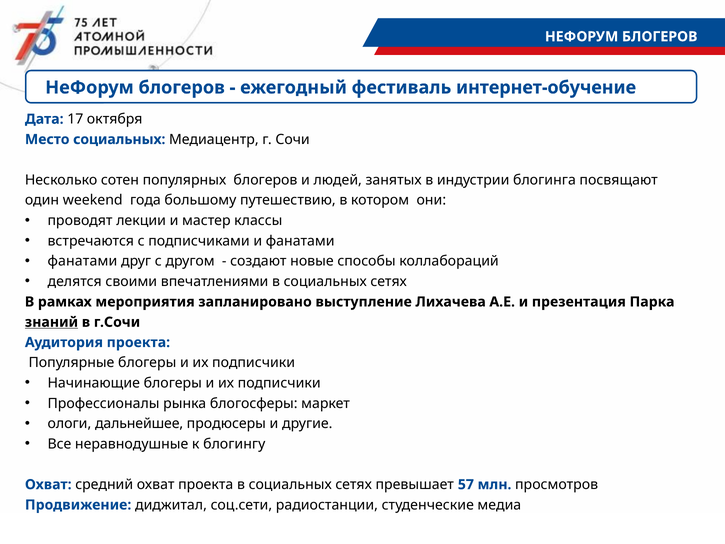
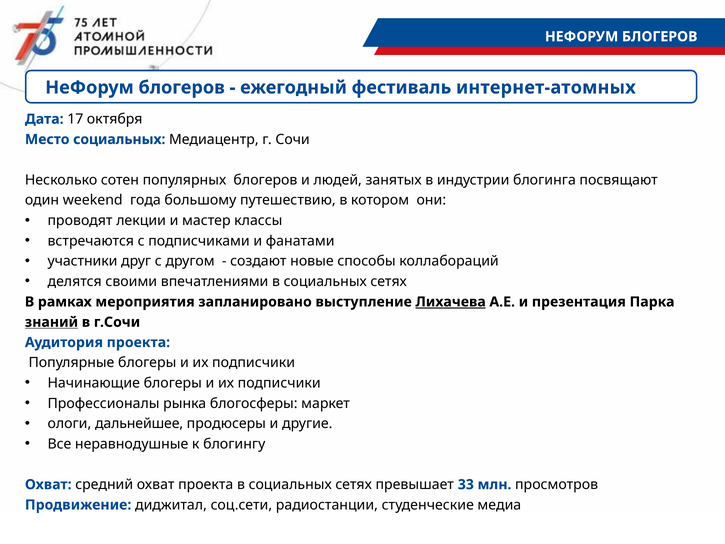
интернет-обучение: интернет-обучение -> интернет-атомных (546, 87)
фанатами: фанатами -> участники (83, 261)
Лихачева underline: none -> present (451, 302)
57: 57 -> 33 (466, 484)
